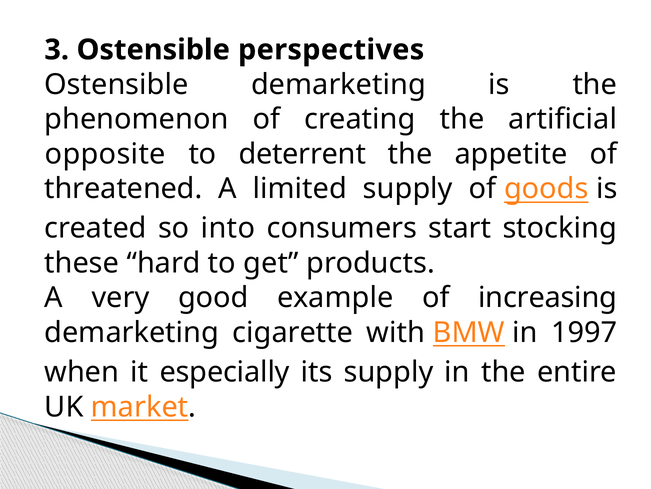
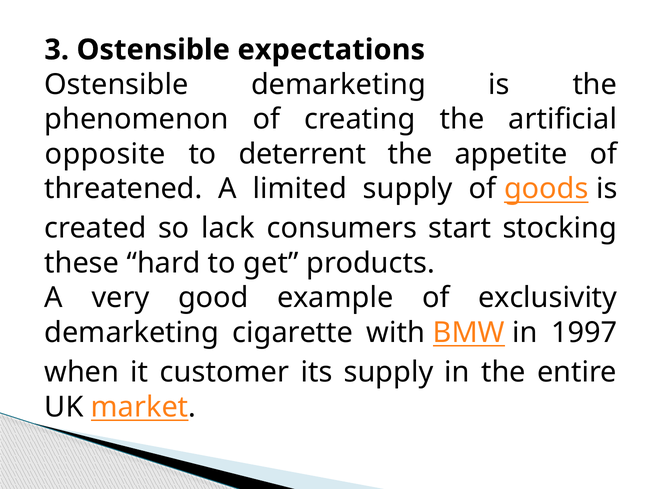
perspectives: perspectives -> expectations (331, 50)
into: into -> lack (228, 228)
increasing: increasing -> exclusivity (548, 297)
especially: especially -> customer (224, 372)
